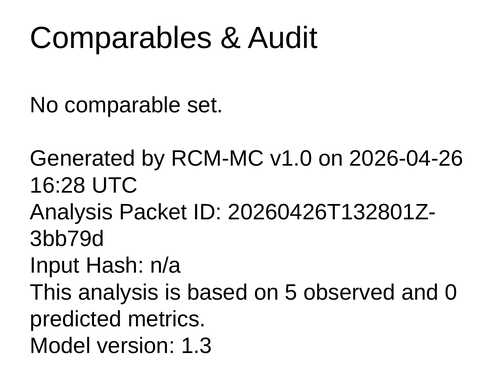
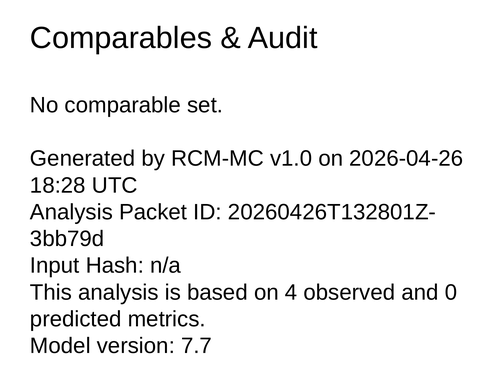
16:28: 16:28 -> 18:28 (58, 185)
5: 5 -> 4 (291, 292)
1.3: 1.3 -> 7.7 (197, 346)
